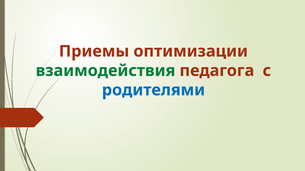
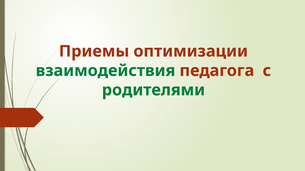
родителями colour: blue -> green (153, 90)
